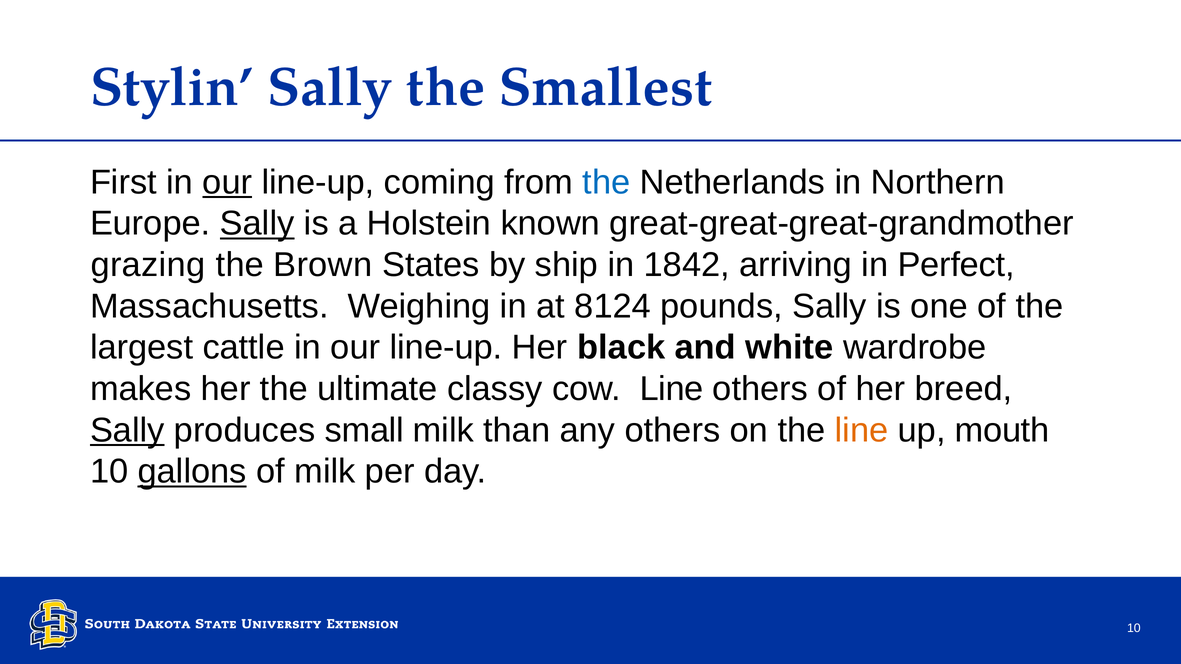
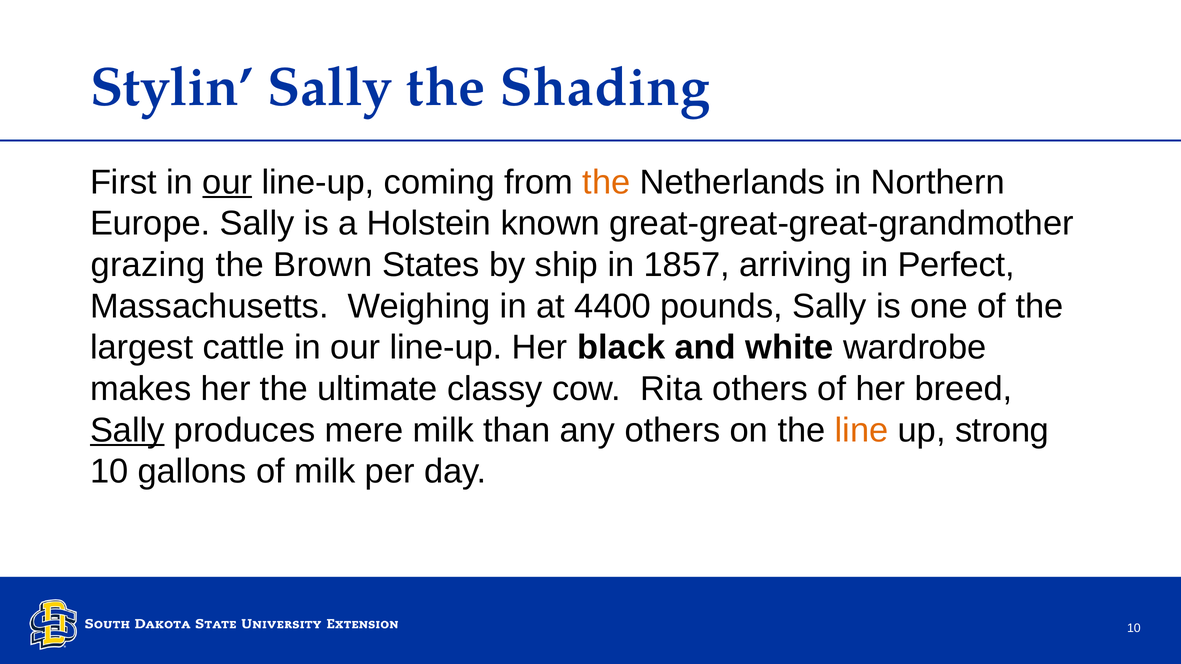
Smallest: Smallest -> Shading (605, 88)
the colour: blue -> orange (606, 182)
Sally underline: present -> none (257, 224)
1842: 1842 -> 1857 (687, 265)
8124: 8124 -> 4400 (613, 306)
cow Line: Line -> Rita (671, 389)
small: small -> mere (364, 430)
mouth: mouth -> strong (1002, 430)
gallons underline: present -> none (192, 472)
